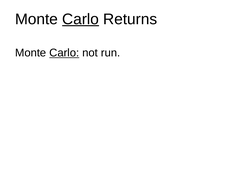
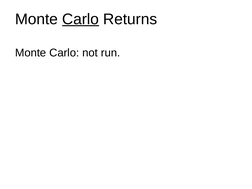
Carlo underline: present -> none (64, 53)
